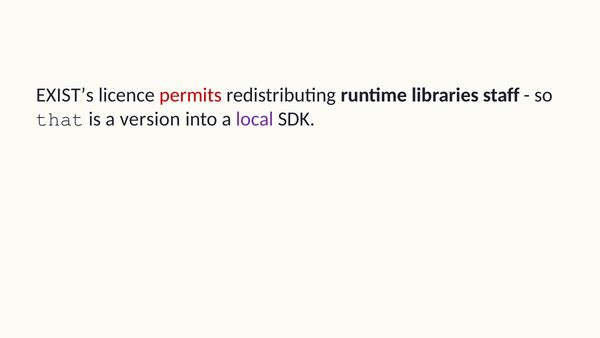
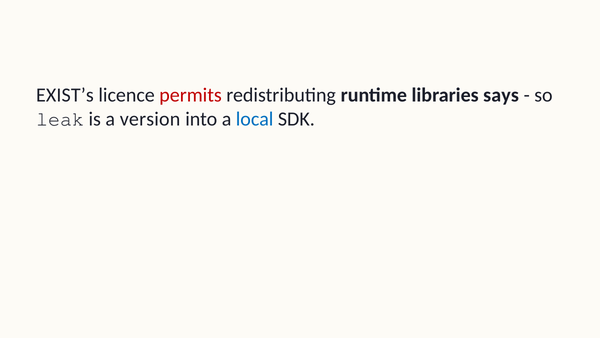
staff: staff -> says (501, 95)
that: that -> leak (60, 119)
local colour: purple -> blue (255, 119)
